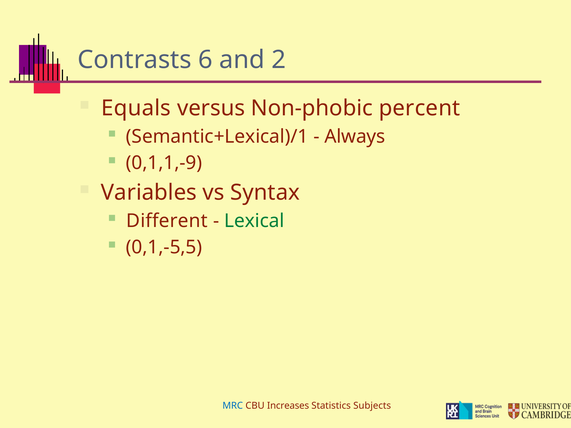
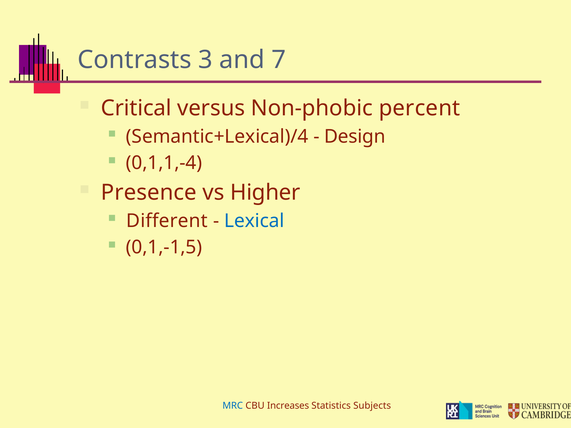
6: 6 -> 3 (205, 60)
2: 2 -> 7 (279, 60)
Equals: Equals -> Critical (136, 108)
Semantic+Lexical)/1: Semantic+Lexical)/1 -> Semantic+Lexical)/4 (217, 136)
Always: Always -> Design (355, 136)
0,1,1,-9: 0,1,1,-9 -> 0,1,1,-4 (164, 163)
Variables: Variables -> Presence (149, 193)
Syntax: Syntax -> Higher (265, 193)
Lexical colour: green -> blue (254, 221)
0,1,-5,5: 0,1,-5,5 -> 0,1,-1,5 (164, 248)
